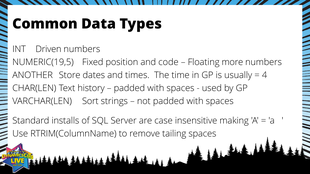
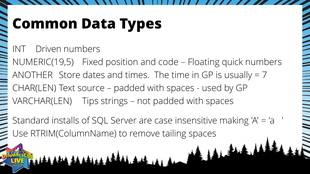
more: more -> quick (232, 62)
4: 4 -> 7 (265, 75)
history: history -> source (91, 88)
Sort: Sort -> Tips (90, 101)
